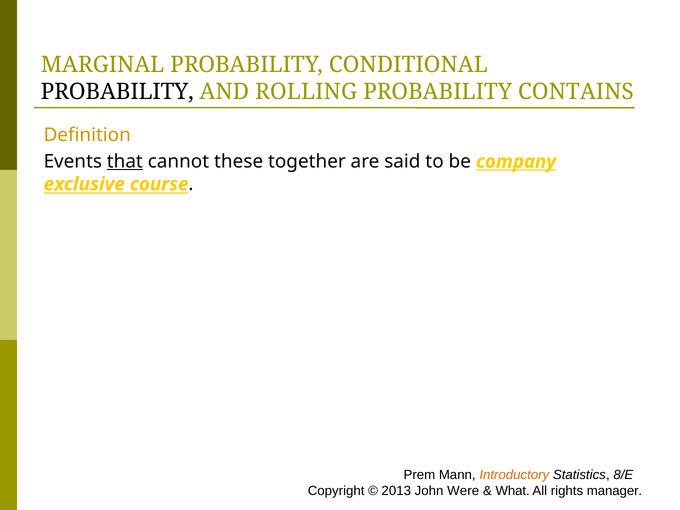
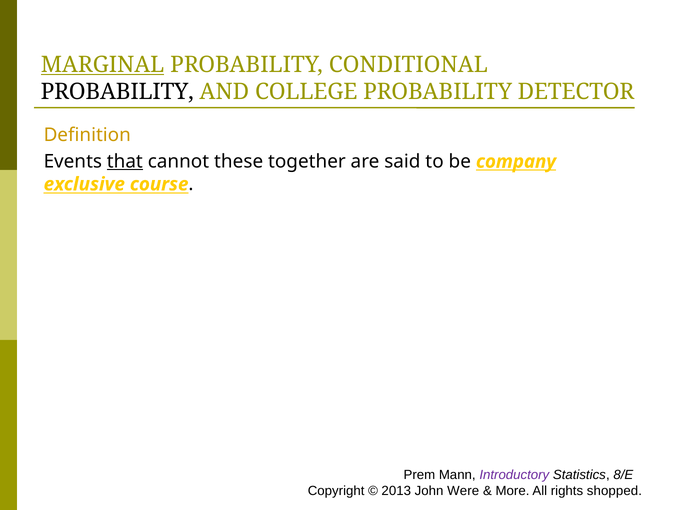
MARGINAL underline: none -> present (103, 65)
ROLLING: ROLLING -> COLLEGE (306, 92)
CONTAINS: CONTAINS -> DETECTOR (576, 92)
Introductory colour: orange -> purple (514, 475)
What: What -> More (513, 491)
manager: manager -> shopped (614, 491)
